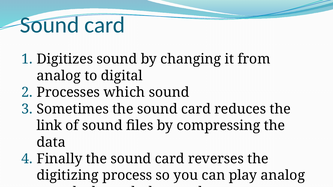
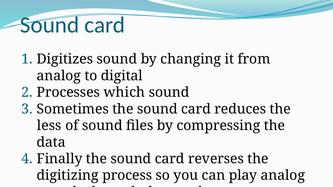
link: link -> less (49, 126)
